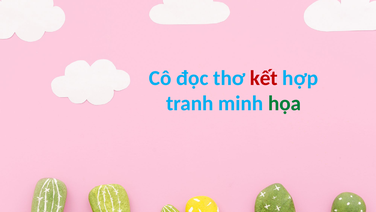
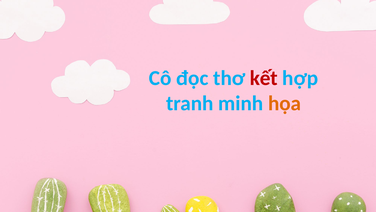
họa colour: green -> orange (285, 103)
